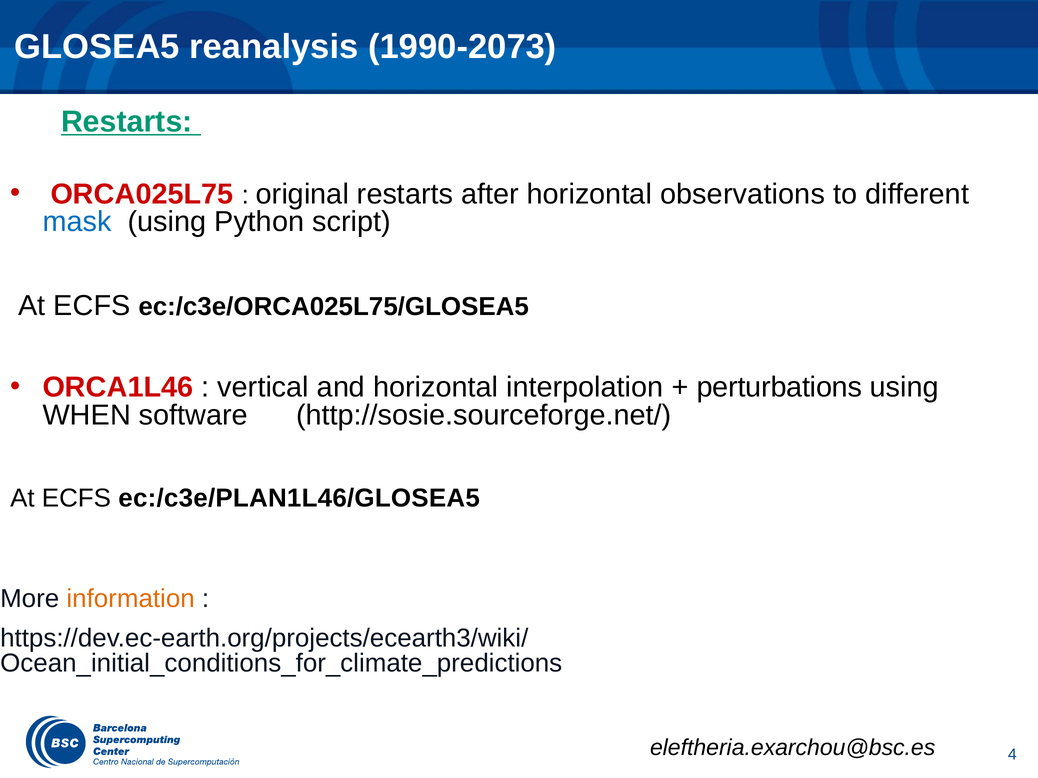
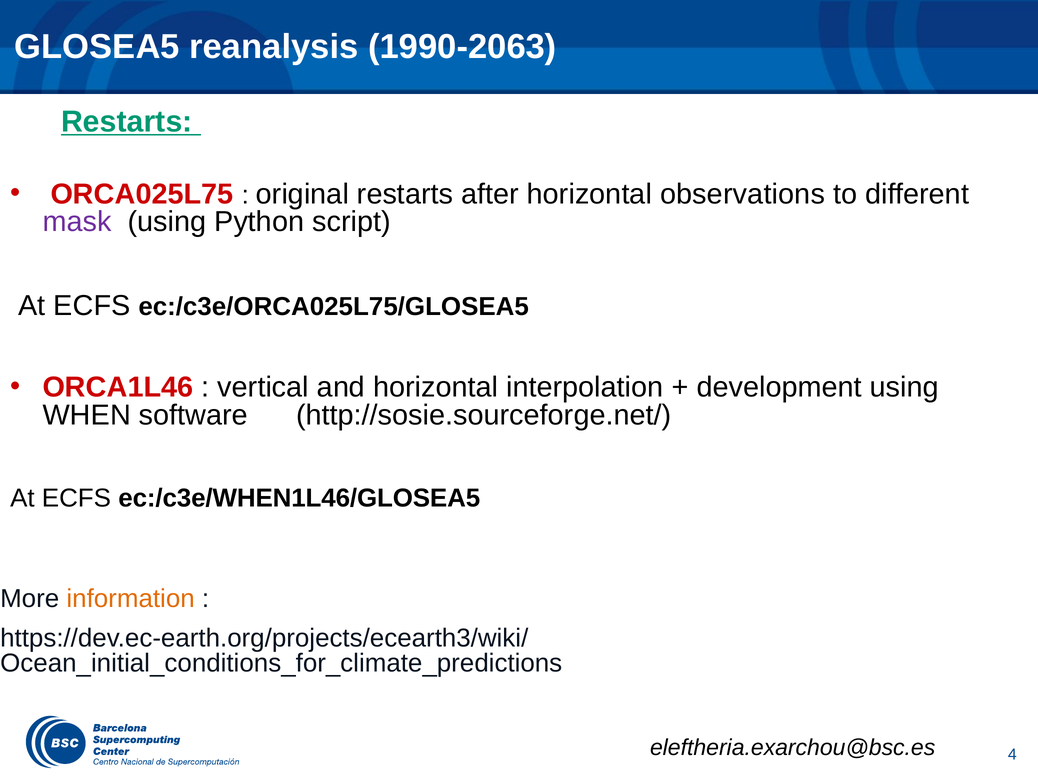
1990-2073: 1990-2073 -> 1990-2063 (462, 47)
mask colour: blue -> purple (77, 222)
perturbations: perturbations -> development (779, 388)
ec:/c3e/PLAN1L46/GLOSEA5: ec:/c3e/PLAN1L46/GLOSEA5 -> ec:/c3e/WHEN1L46/GLOSEA5 (299, 498)
